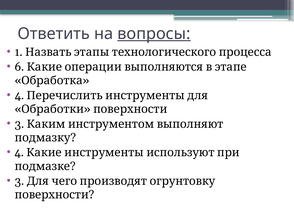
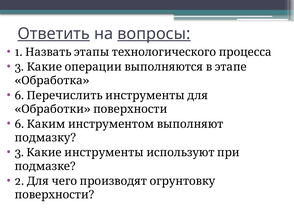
Ответить underline: none -> present (54, 34)
6: 6 -> 3 (19, 67)
4: 4 -> 6 (19, 96)
3: 3 -> 6 (19, 124)
4: 4 -> 3 (19, 153)
3: 3 -> 2 (19, 182)
